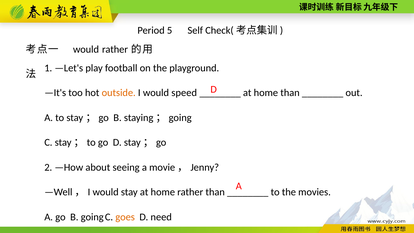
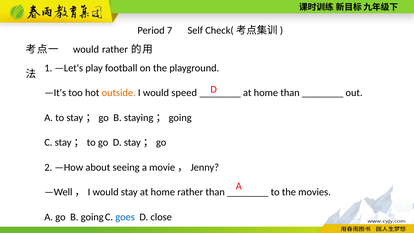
5: 5 -> 7 (170, 30)
goes colour: orange -> blue (125, 217)
need: need -> close (161, 217)
